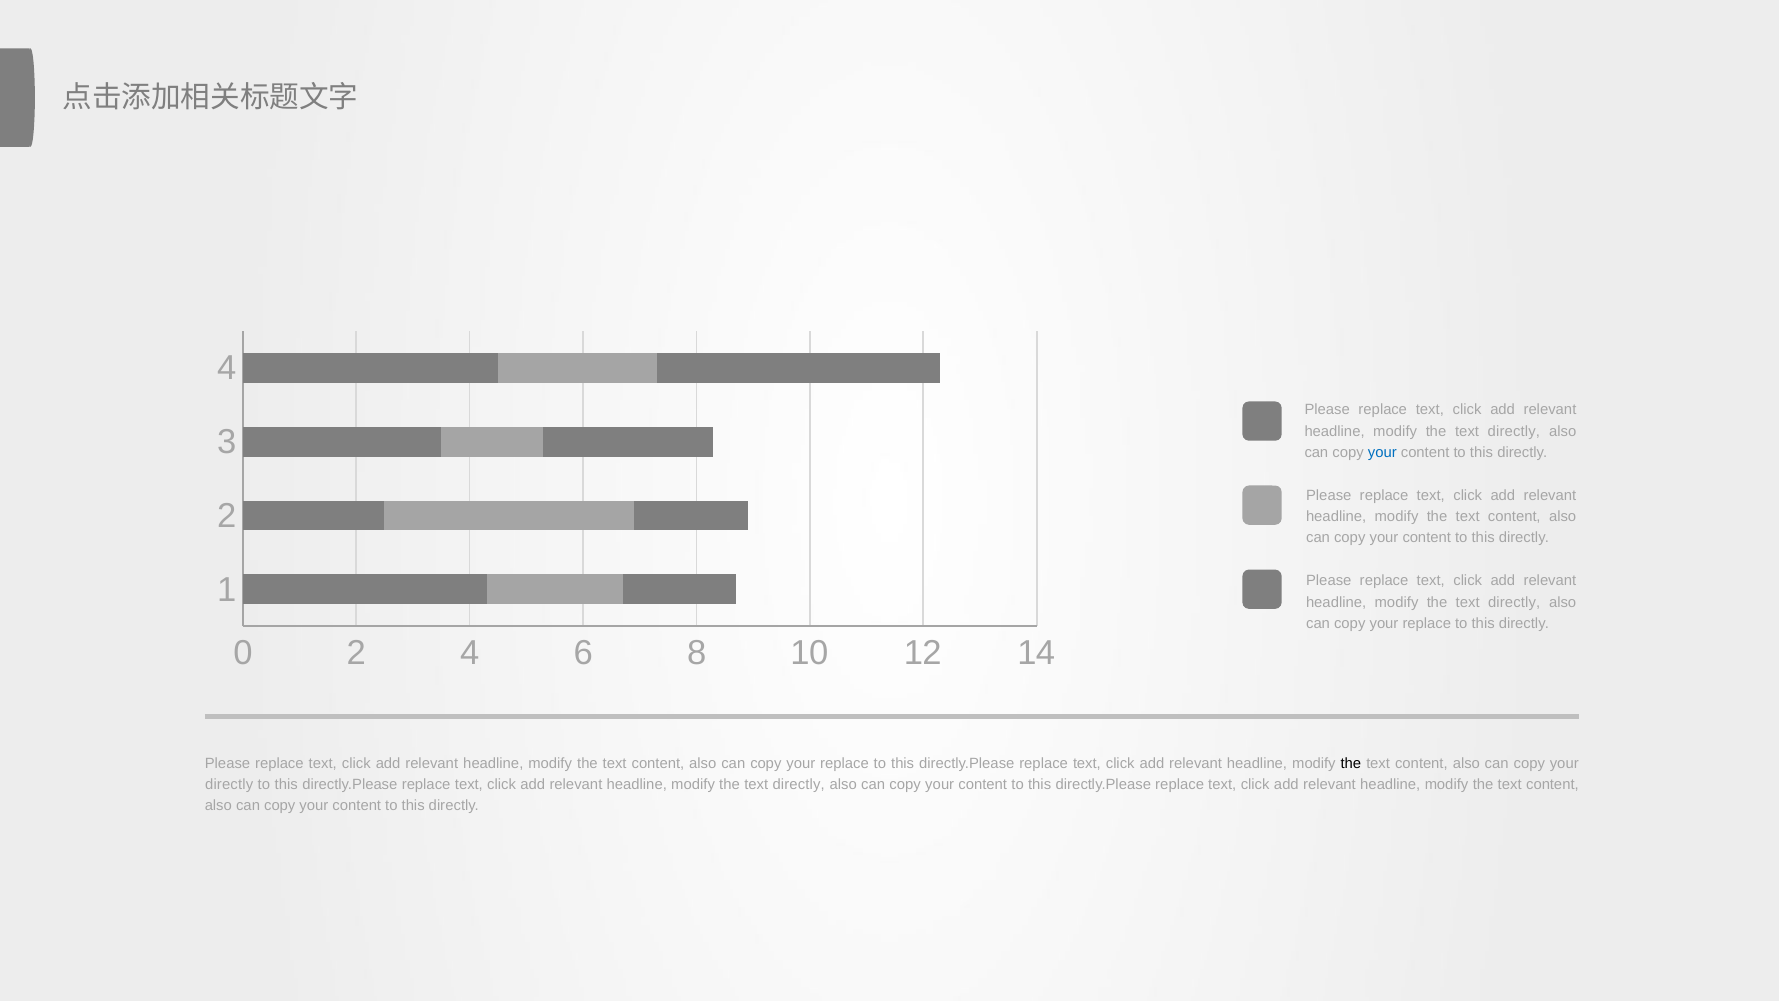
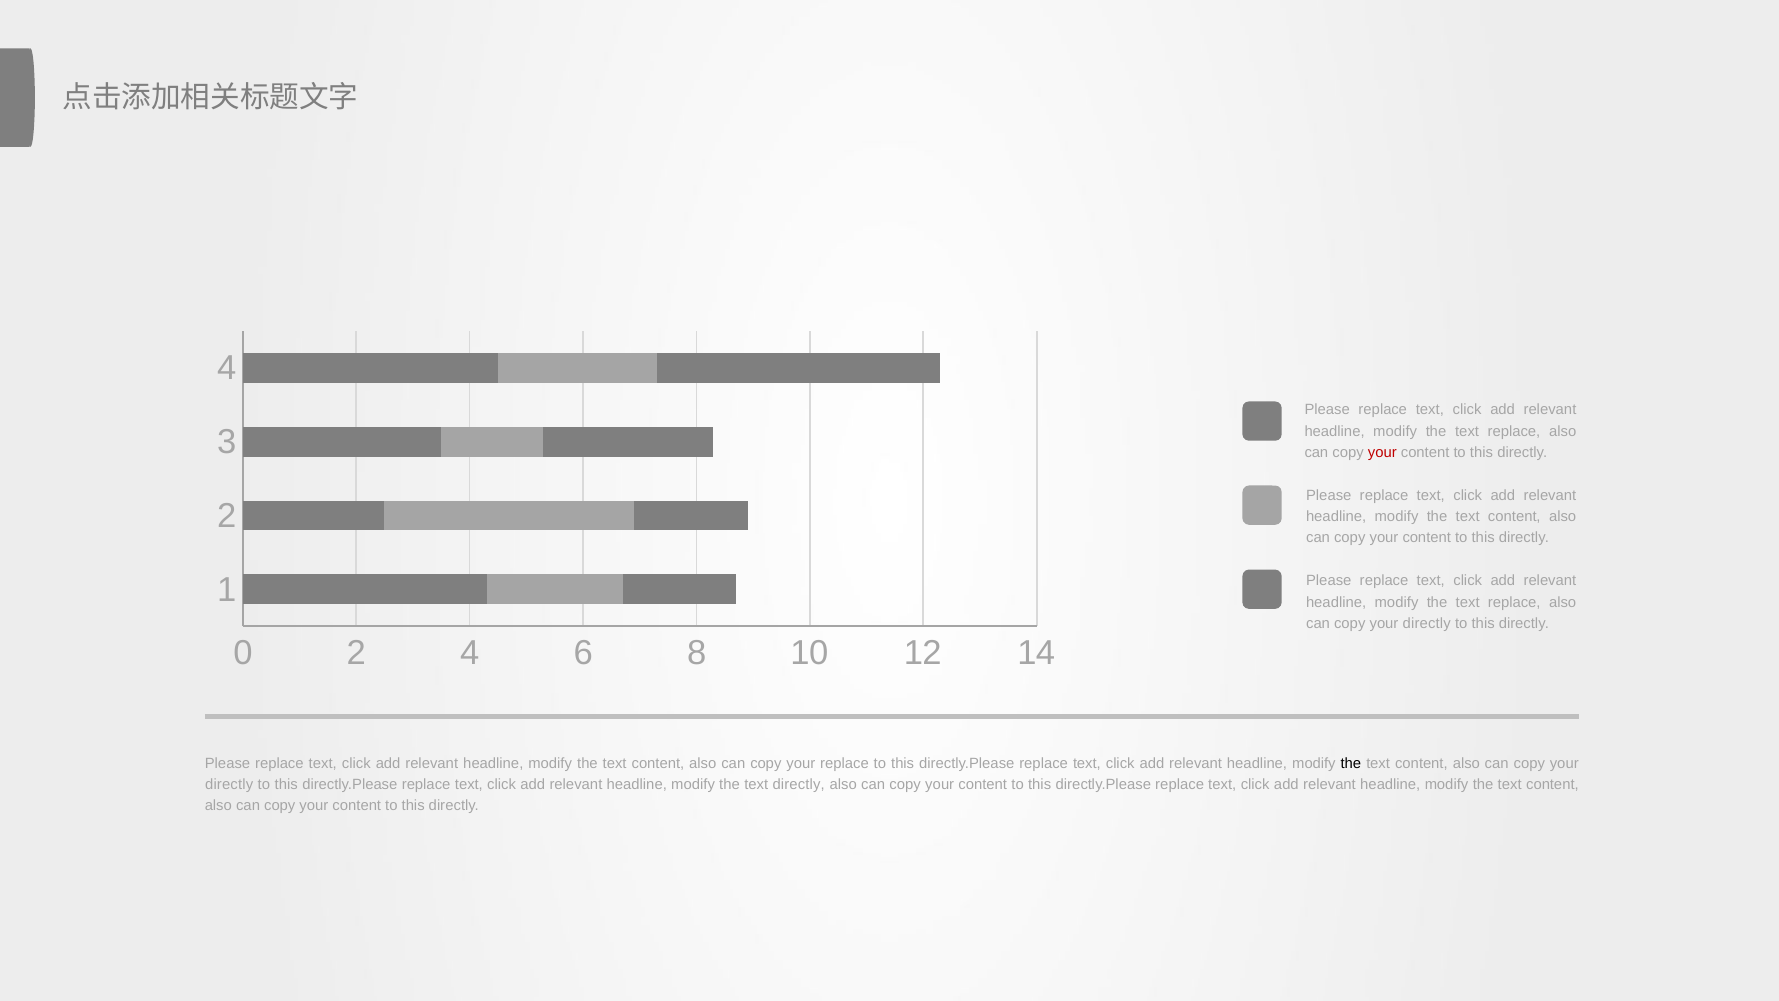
directly: directly -> replace (1514, 431)
your colour: blue -> red (1382, 452)
directly: directly -> replace (1514, 602)
replace: replace -> directly (1427, 623)
